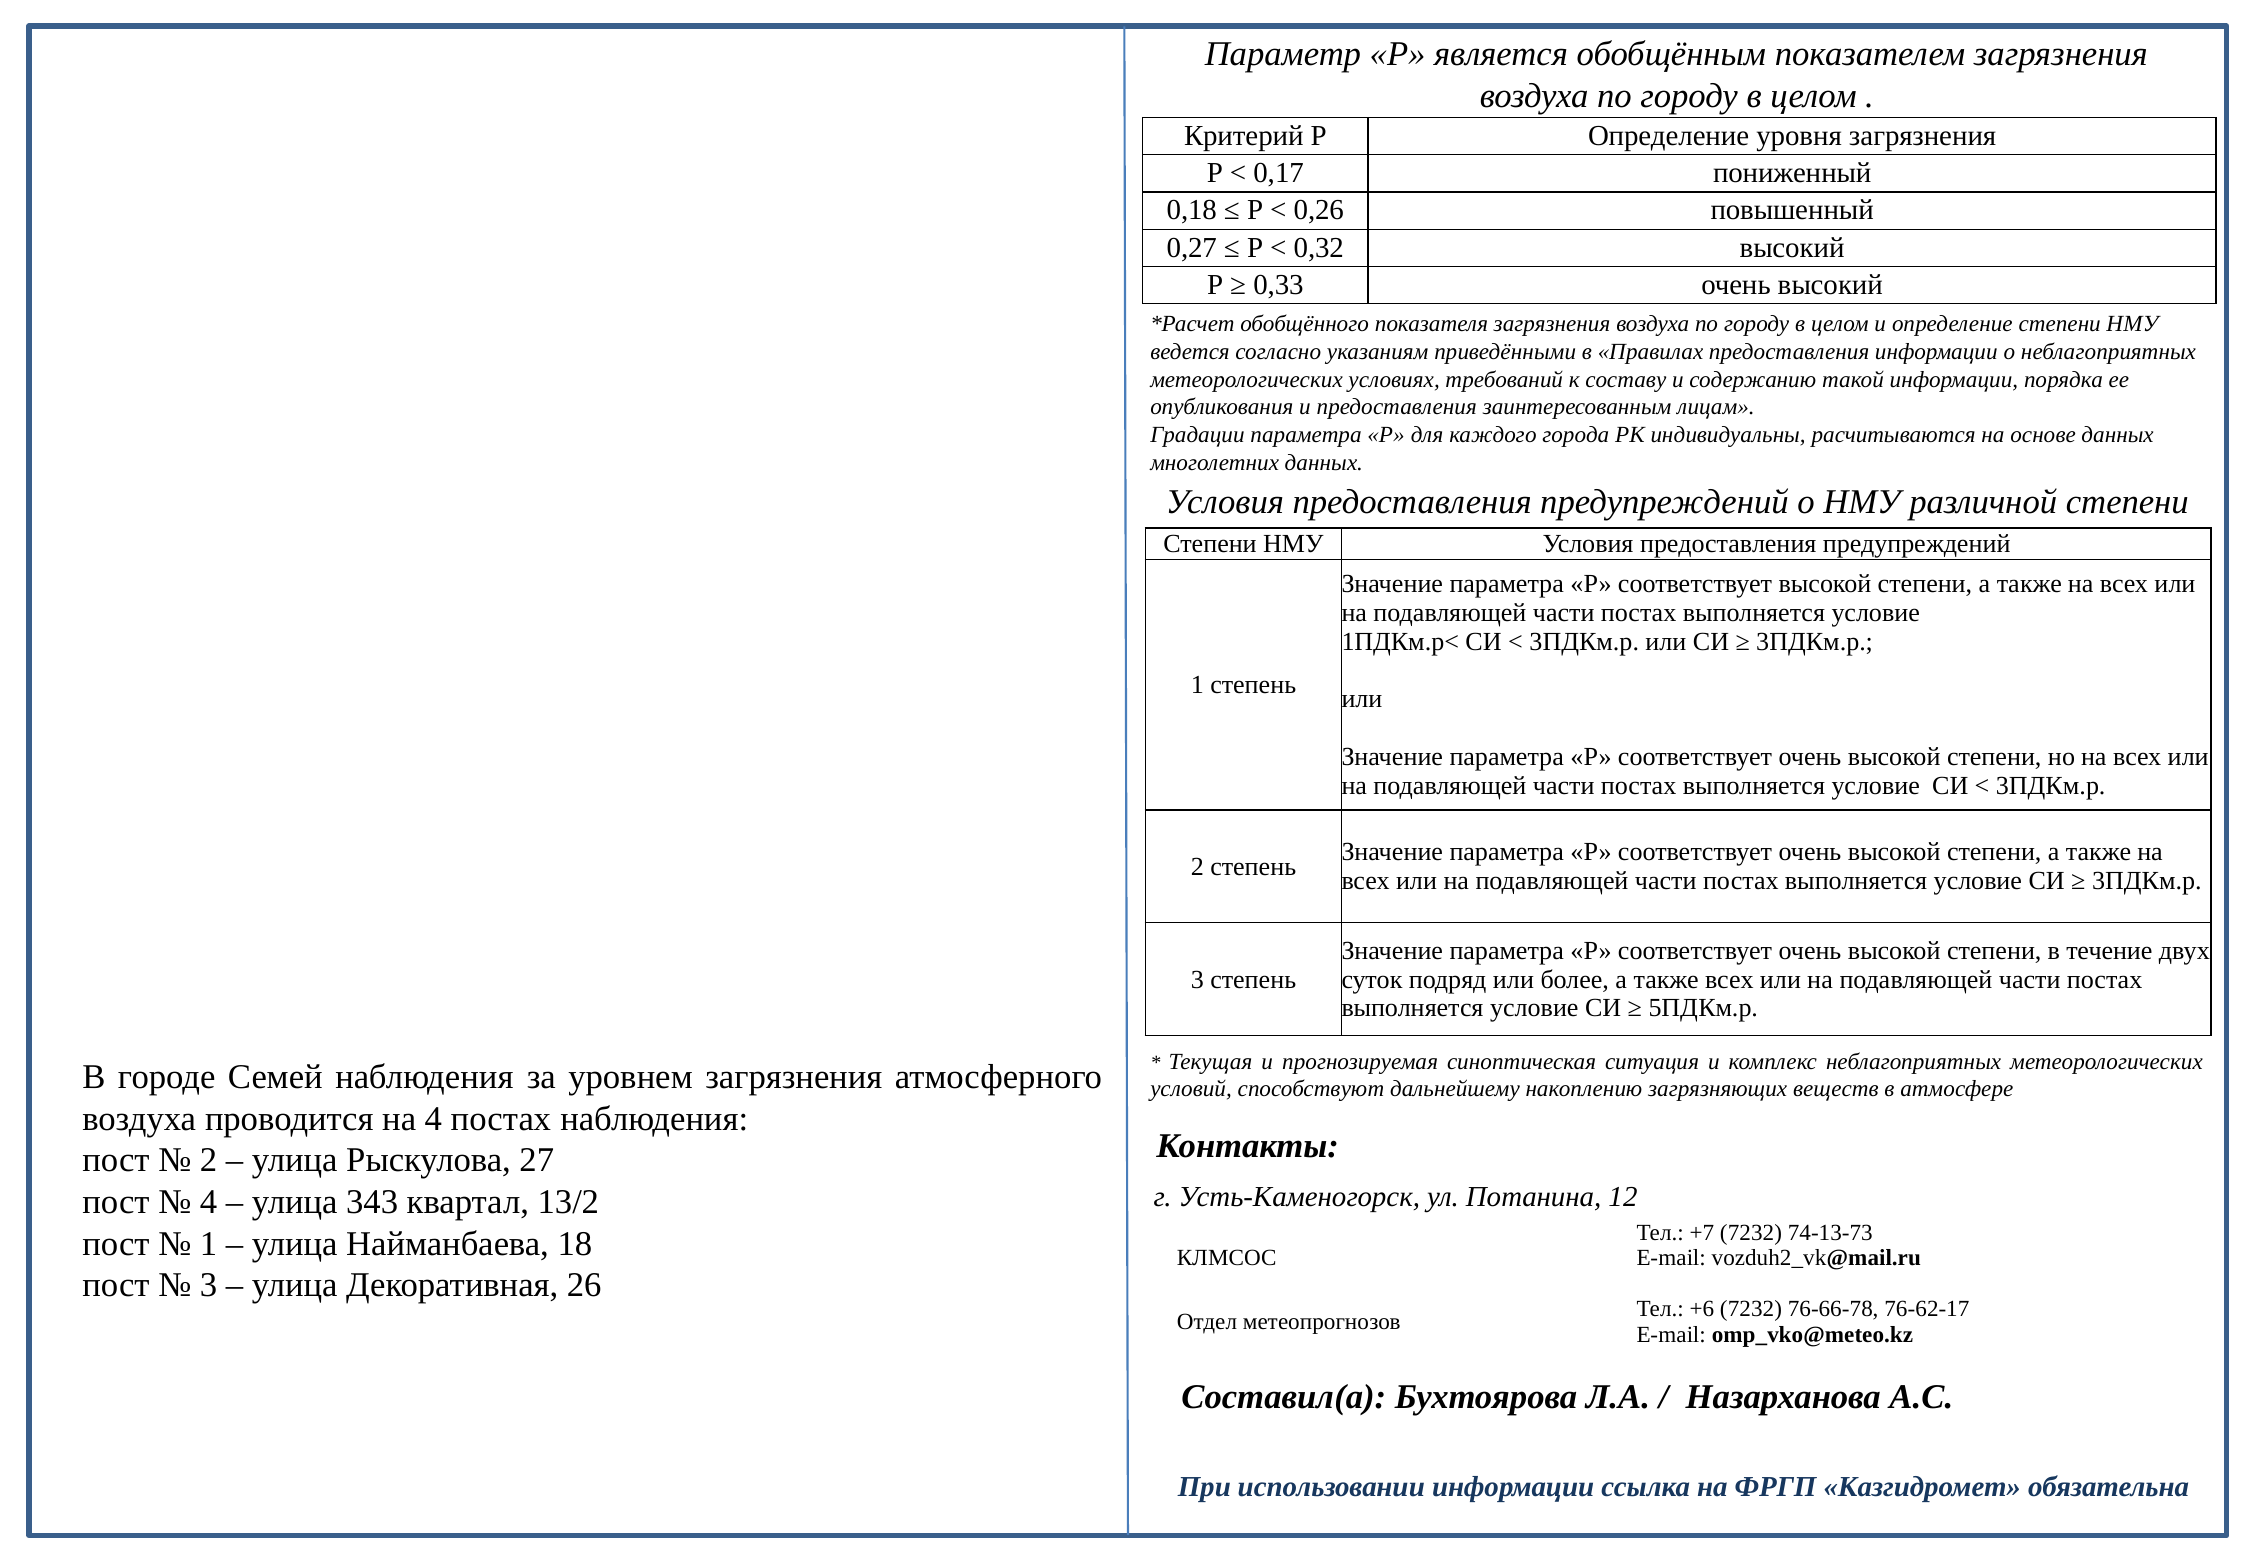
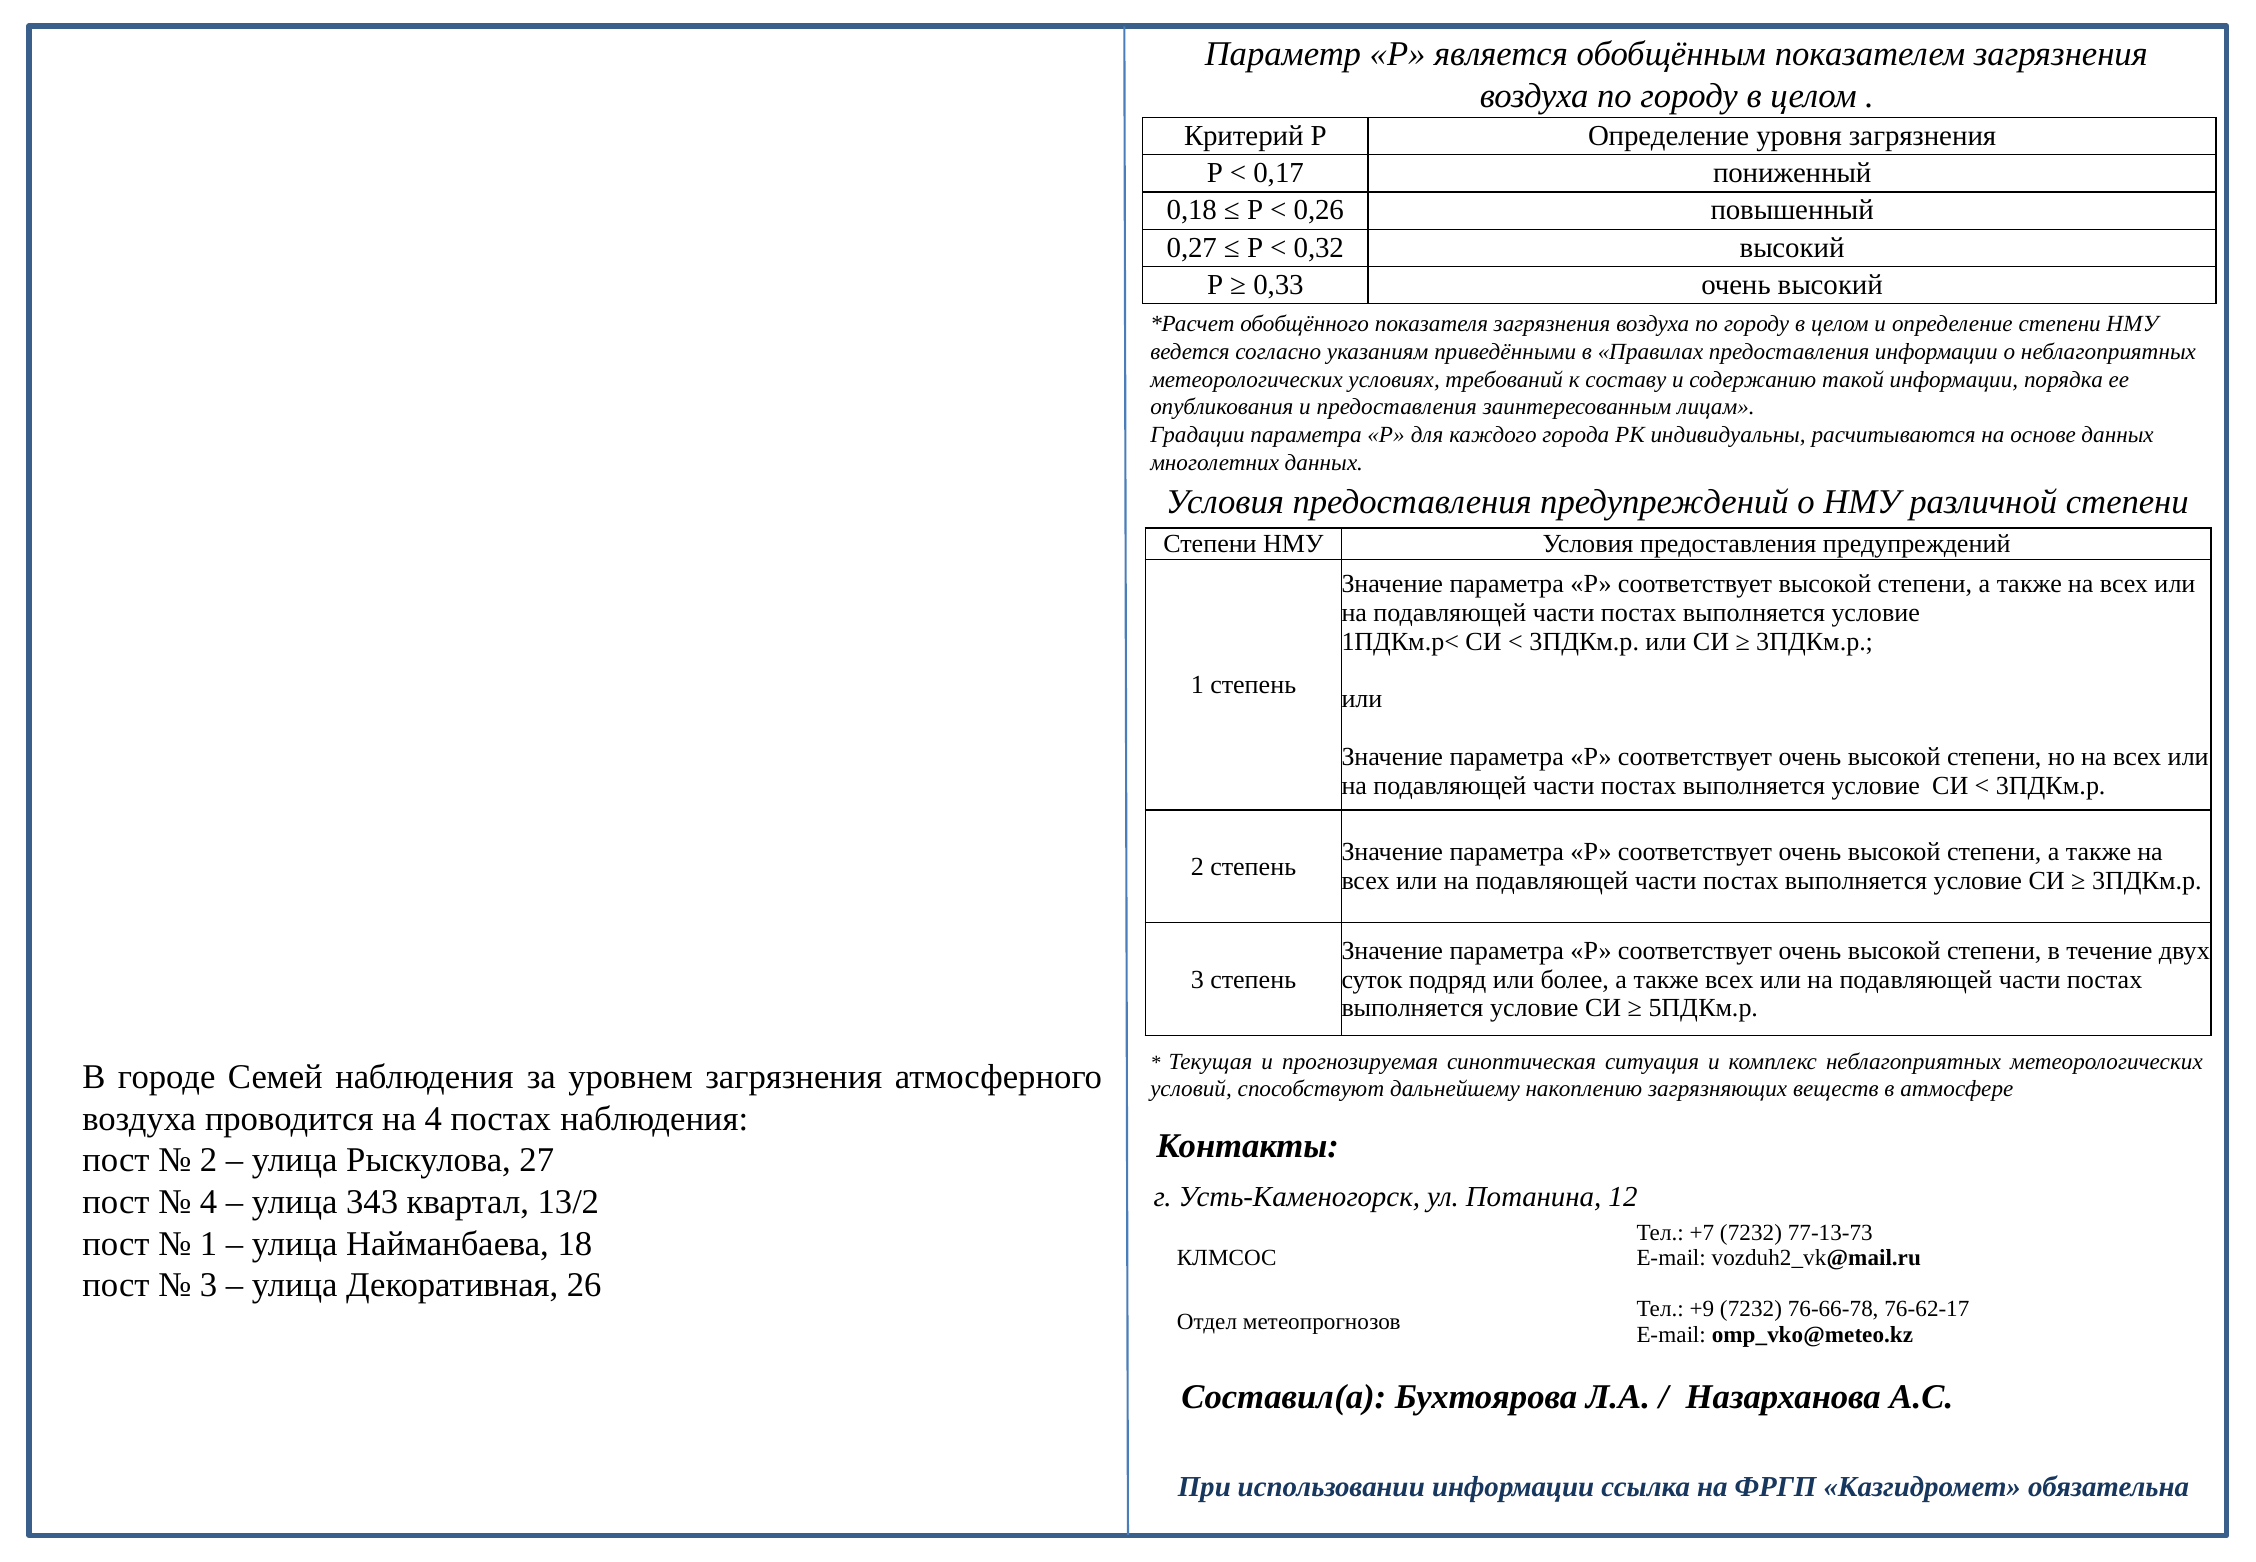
74-13-73: 74-13-73 -> 77-13-73 (1830, 1232)
+6: +6 -> +9 (1702, 1309)
